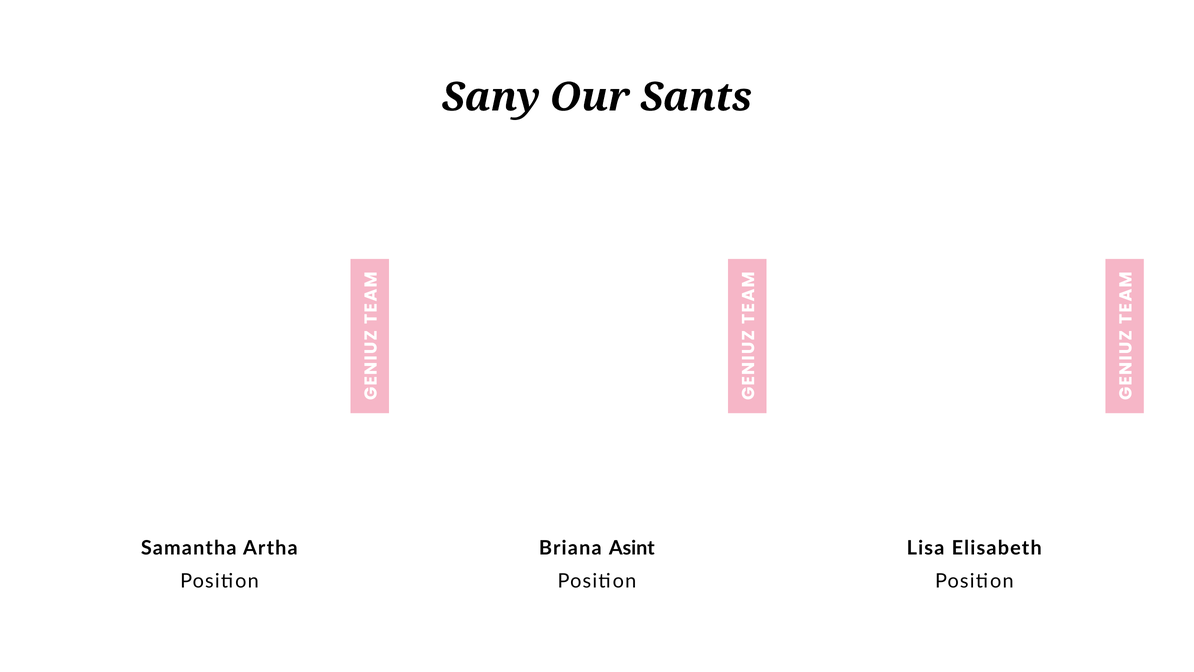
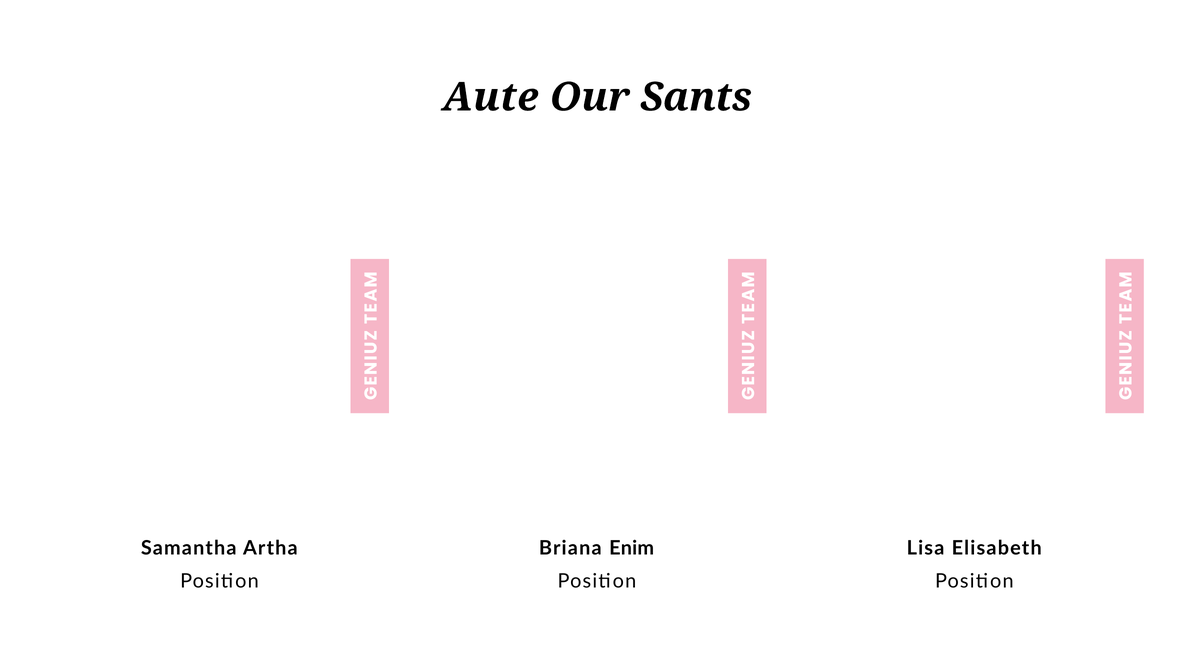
Sany: Sany -> Aute (491, 97)
Asint: Asint -> Enim (632, 548)
